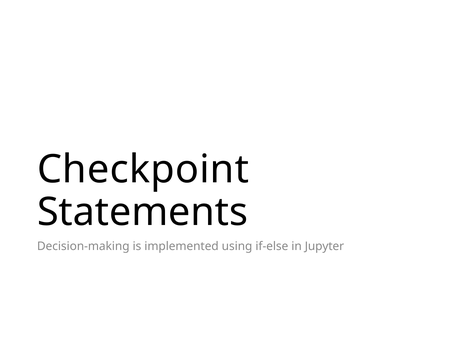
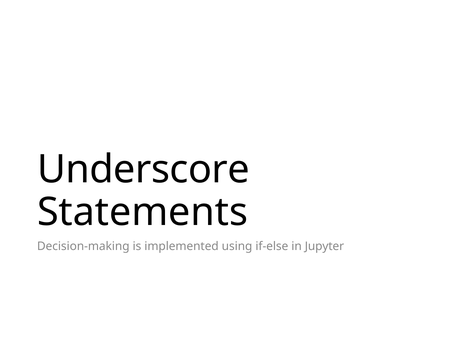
Checkpoint: Checkpoint -> Underscore (143, 170)
